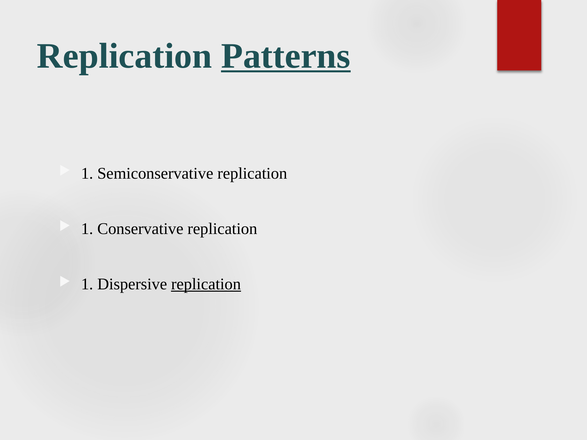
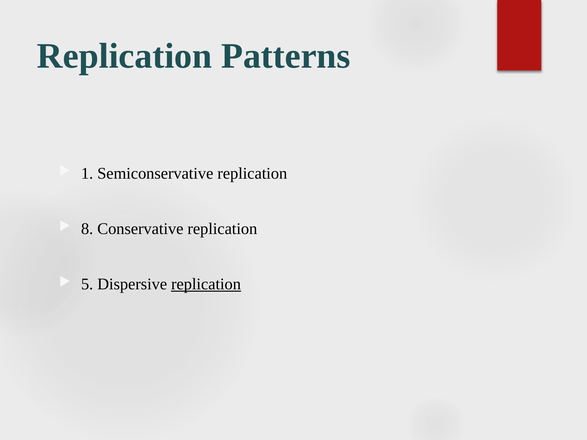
Patterns underline: present -> none (286, 56)
1: 1 -> 8 (87, 229)
1: 1 -> 5 (87, 284)
